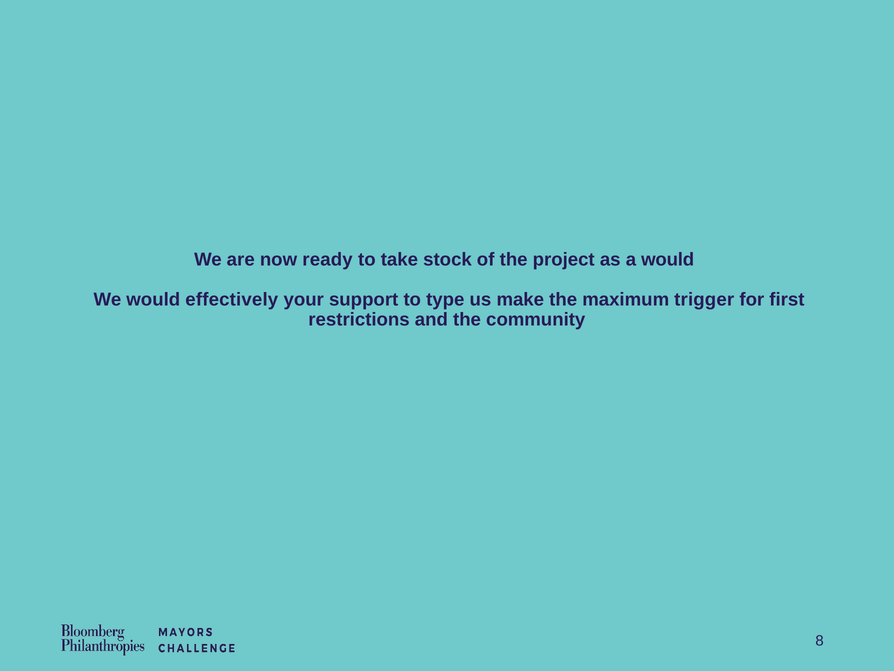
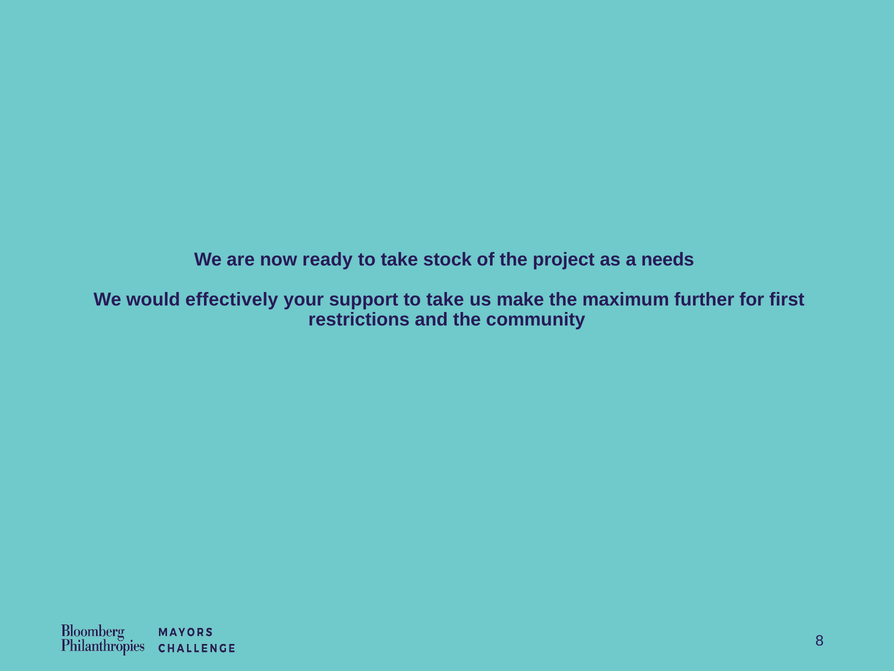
a would: would -> needs (668, 259)
support to type: type -> take (445, 299)
trigger: trigger -> further (704, 299)
